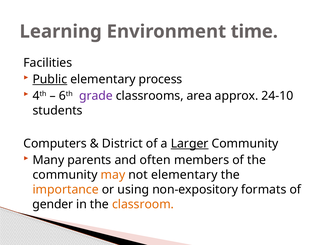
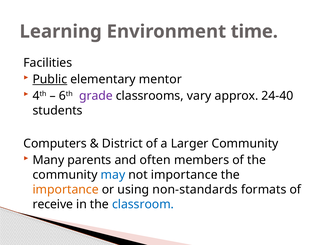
process: process -> mentor (160, 79)
area: area -> vary (199, 96)
24-10: 24-10 -> 24-40 (277, 96)
Larger underline: present -> none (190, 143)
may colour: orange -> blue (113, 174)
not elementary: elementary -> importance (184, 174)
non-expository: non-expository -> non-standards (195, 189)
gender: gender -> receive (53, 204)
classroom colour: orange -> blue (143, 204)
